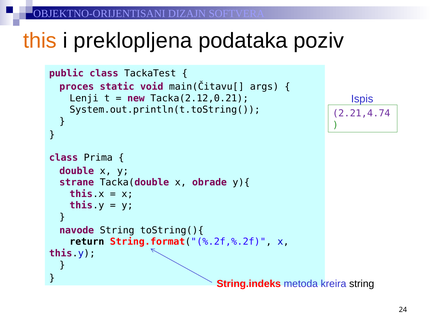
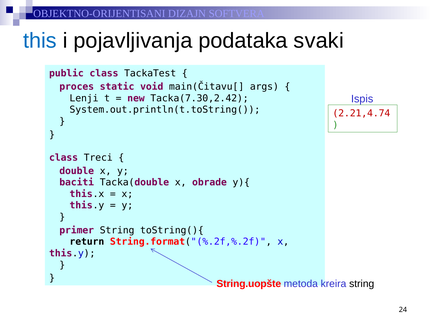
this colour: orange -> blue (40, 41)
preklopljena: preklopljena -> pojavljivanja (133, 41)
poziv: poziv -> svaki (319, 41)
Tacka(2.12,0.21: Tacka(2.12,0.21 -> Tacka(7.30,2.42 (200, 98)
2.21,4.74 colour: purple -> red (361, 114)
Prima: Prima -> Treci (98, 158)
strane: strane -> baciti (77, 183)
navode: navode -> primer (77, 231)
String.indeks: String.indeks -> String.uopšte (249, 284)
